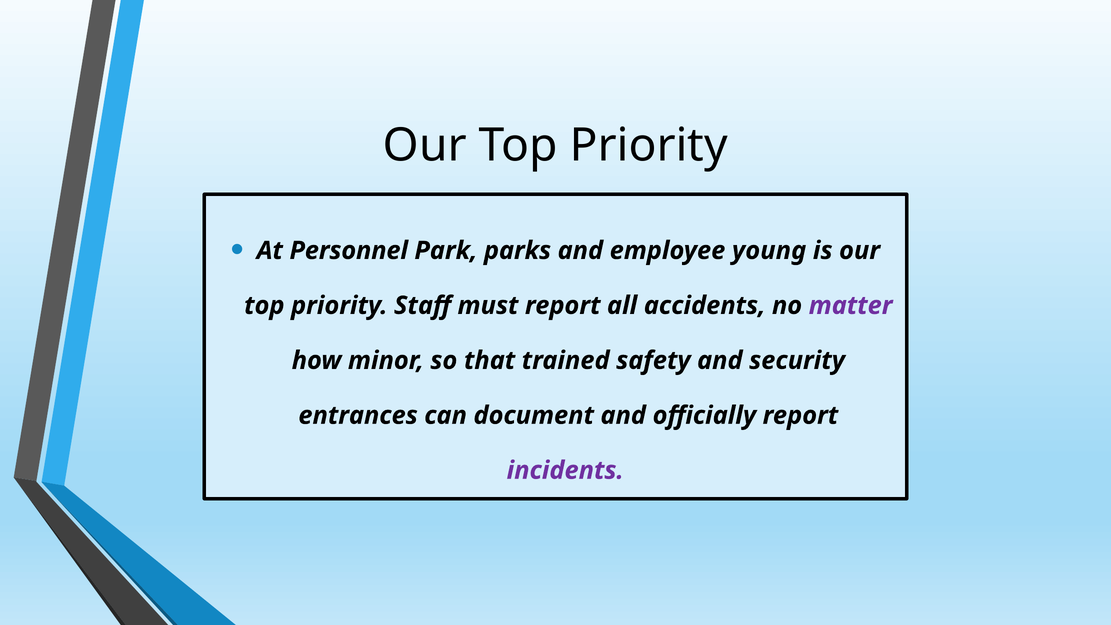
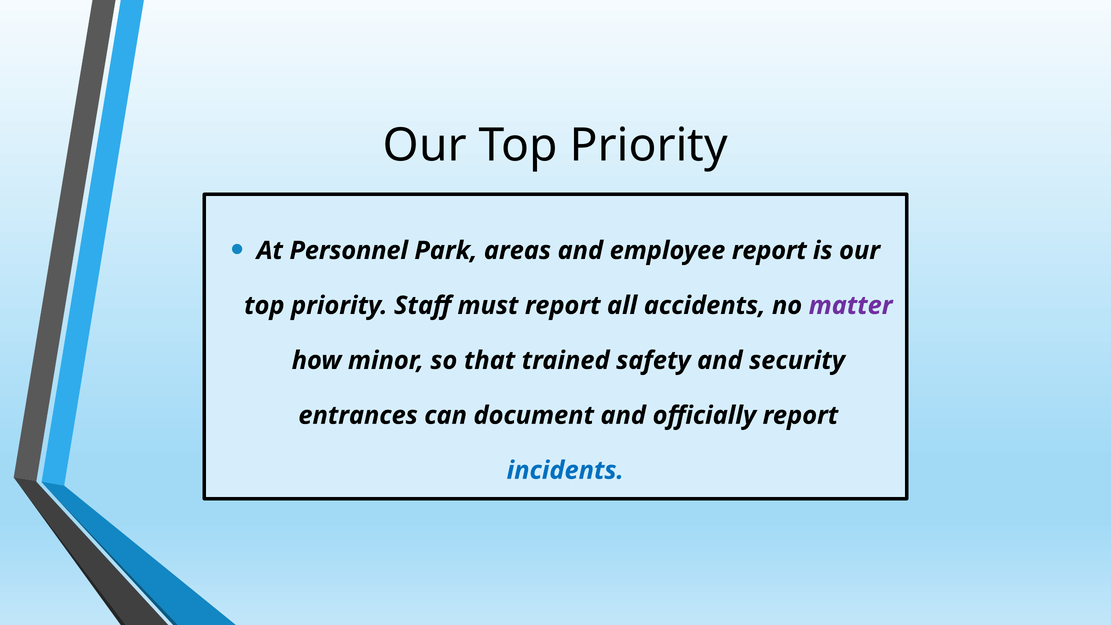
parks: parks -> areas (517, 251)
employee young: young -> report (769, 251)
incidents colour: purple -> blue (565, 470)
